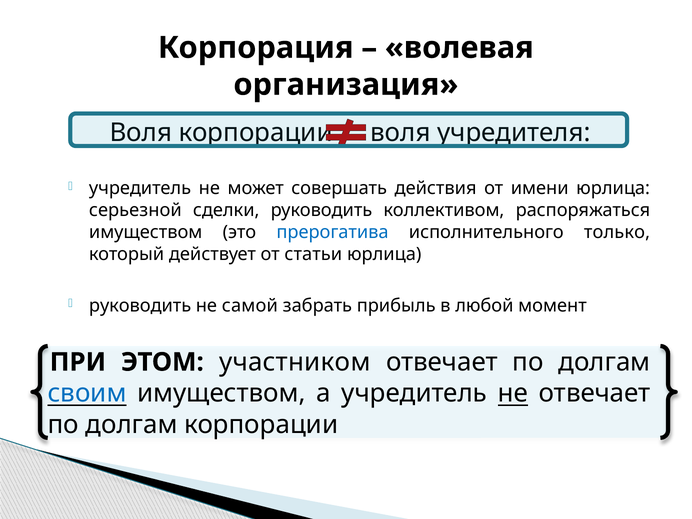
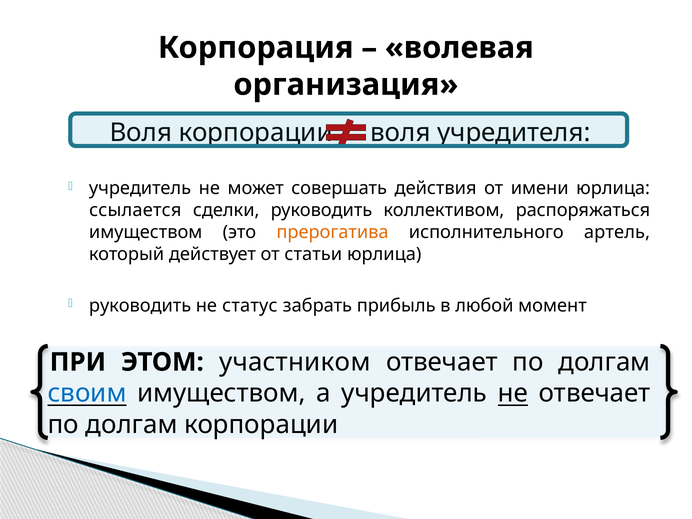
серьезной: серьезной -> ссылается (135, 210)
прерогатива colour: blue -> orange (333, 232)
только: только -> артель (617, 232)
самой: самой -> статус (250, 306)
